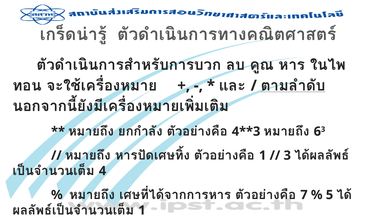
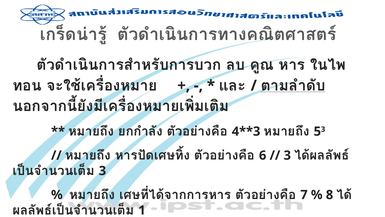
6: 6 -> 5 (317, 131)
1: 1 -> 6 (263, 155)
4: 4 -> 3 (102, 171)
5: 5 -> 8 (330, 194)
